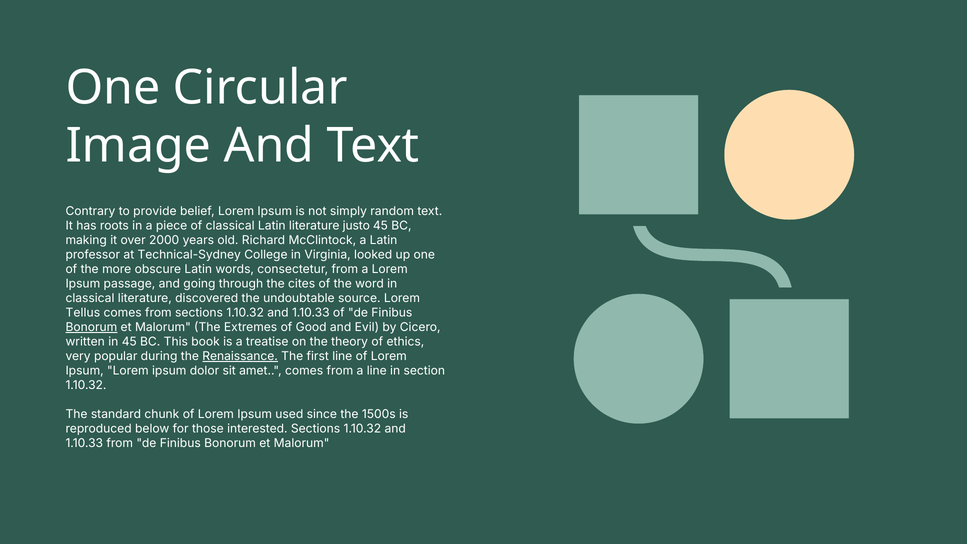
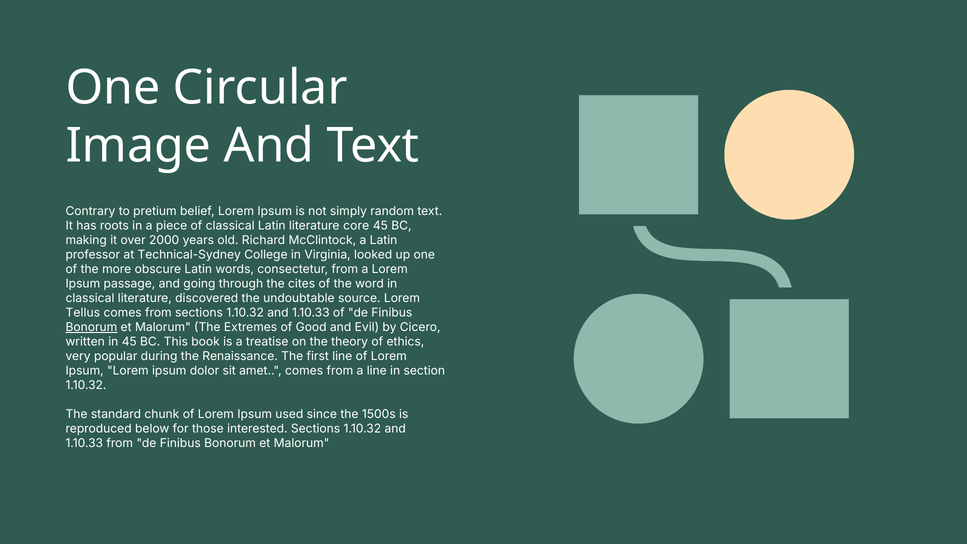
provide: provide -> pretium (155, 211)
justo: justo -> core (356, 226)
Renaissance underline: present -> none (240, 356)
